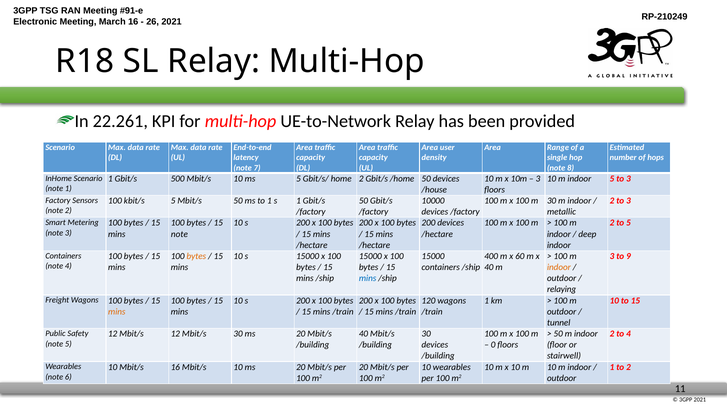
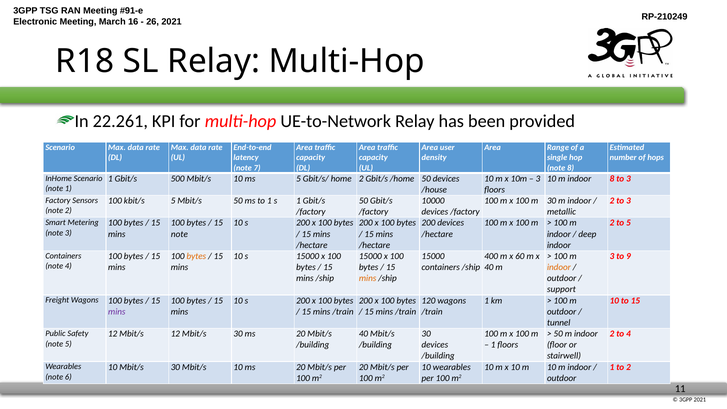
indoor 5: 5 -> 8 (612, 179)
mins colour: blue -> orange (368, 278)
relaying: relaying -> support (561, 289)
mins colour: orange -> purple (117, 312)
0: 0 -> 1 (493, 345)
10 Mbit/s 16: 16 -> 30 (175, 367)
